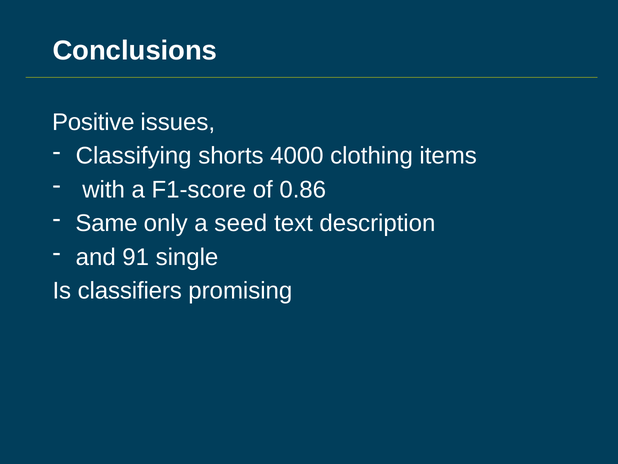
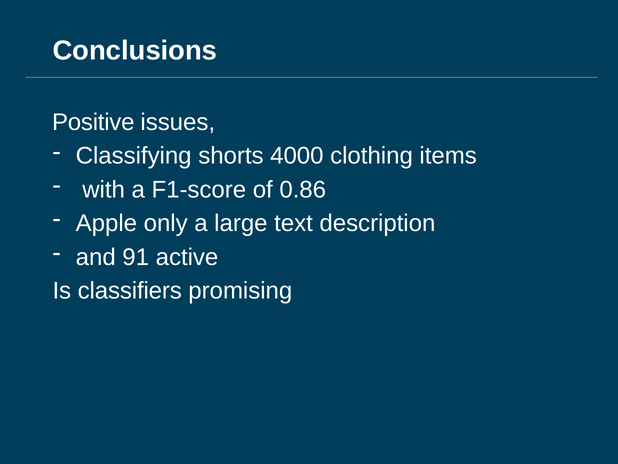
Same: Same -> Apple (106, 223)
seed: seed -> large (241, 223)
single: single -> active (187, 257)
